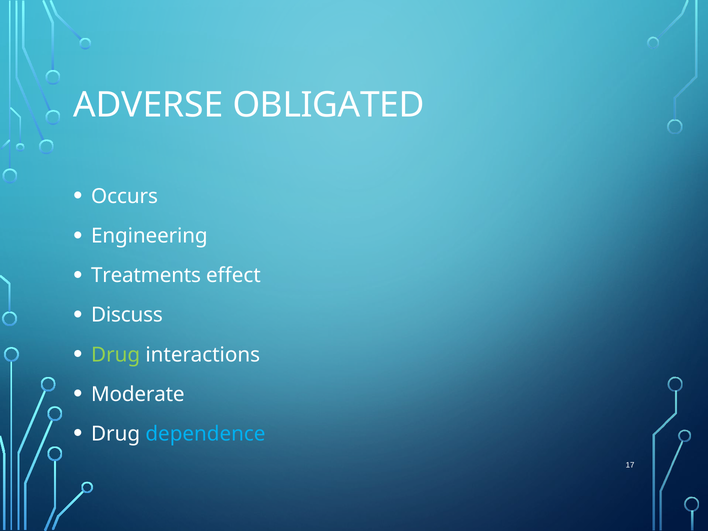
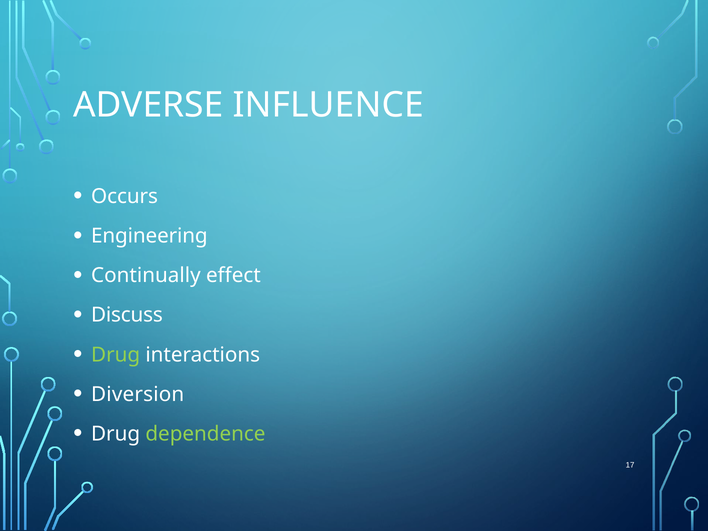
OBLIGATED: OBLIGATED -> INFLUENCE (328, 105)
Treatments: Treatments -> Continually (146, 276)
Moderate: Moderate -> Diversion (138, 394)
dependence colour: light blue -> light green (205, 434)
